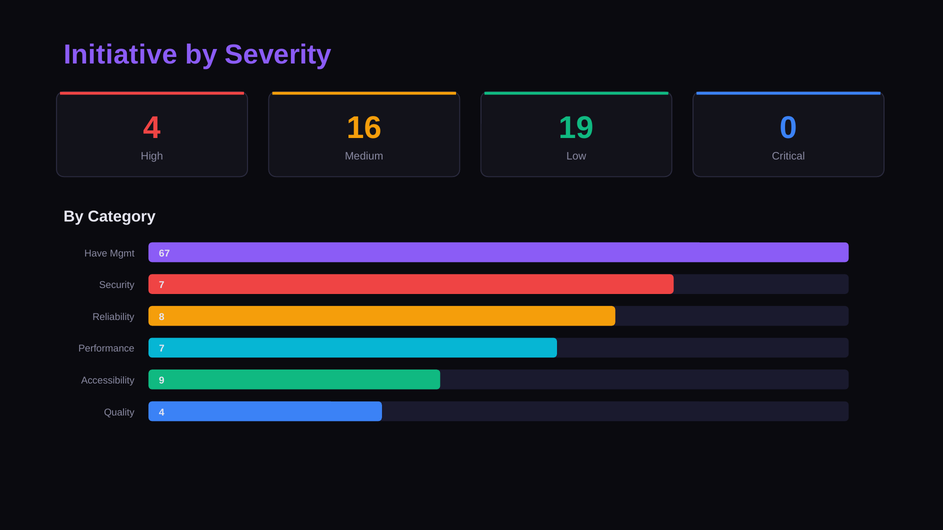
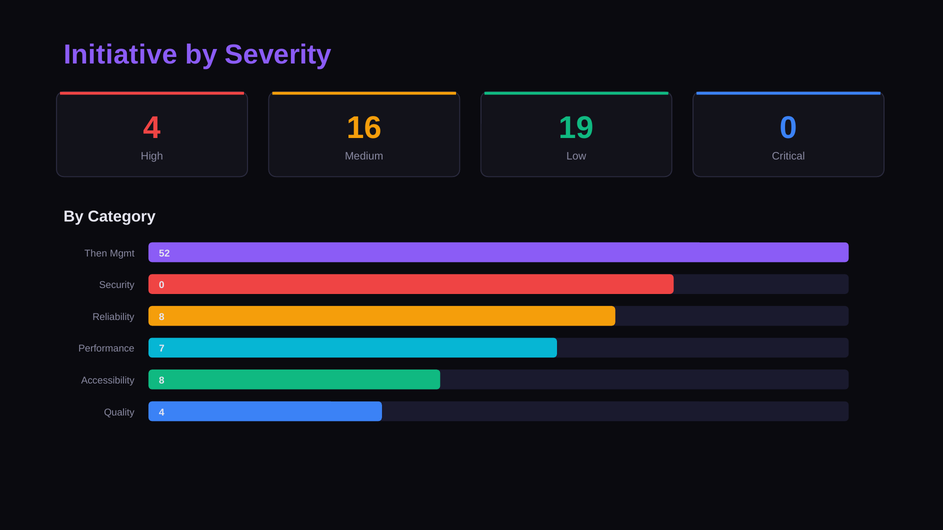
Have: Have -> Then (96, 254)
67: 67 -> 52 (164, 254)
Security 7: 7 -> 0 (162, 285)
Accessibility 9: 9 -> 8 (162, 381)
